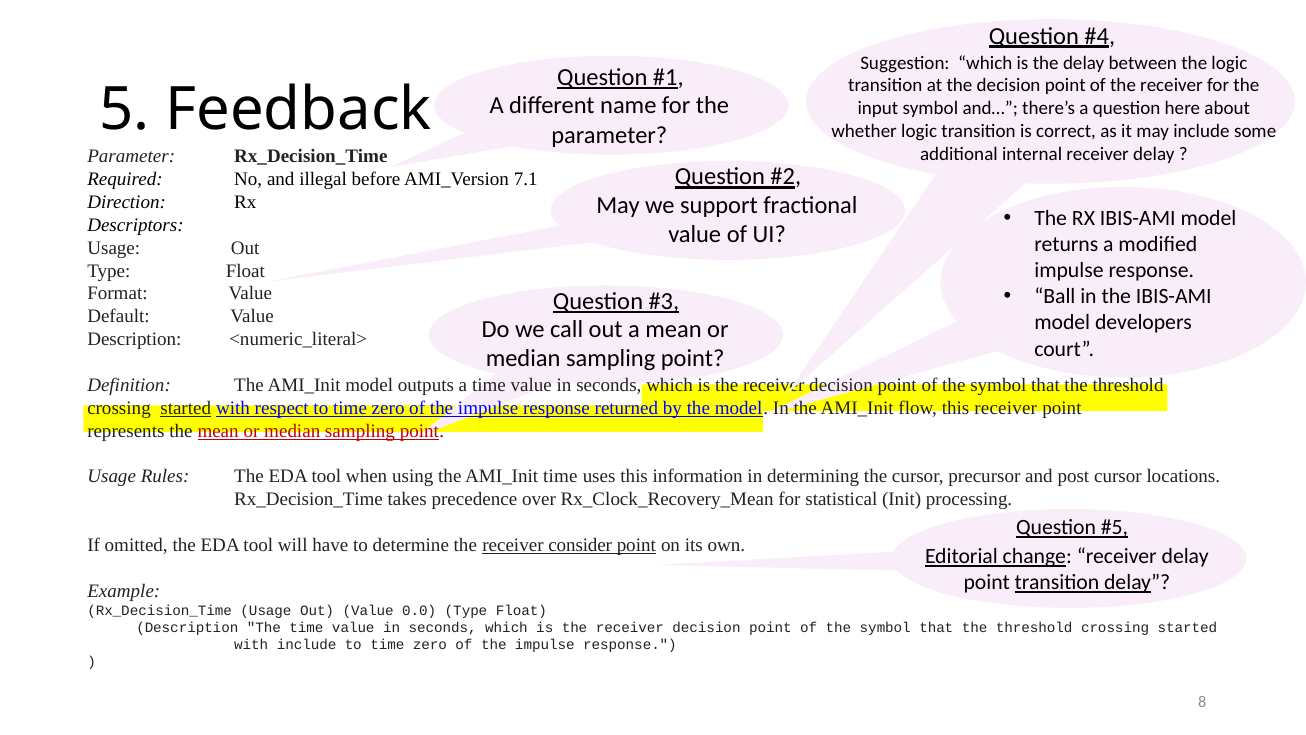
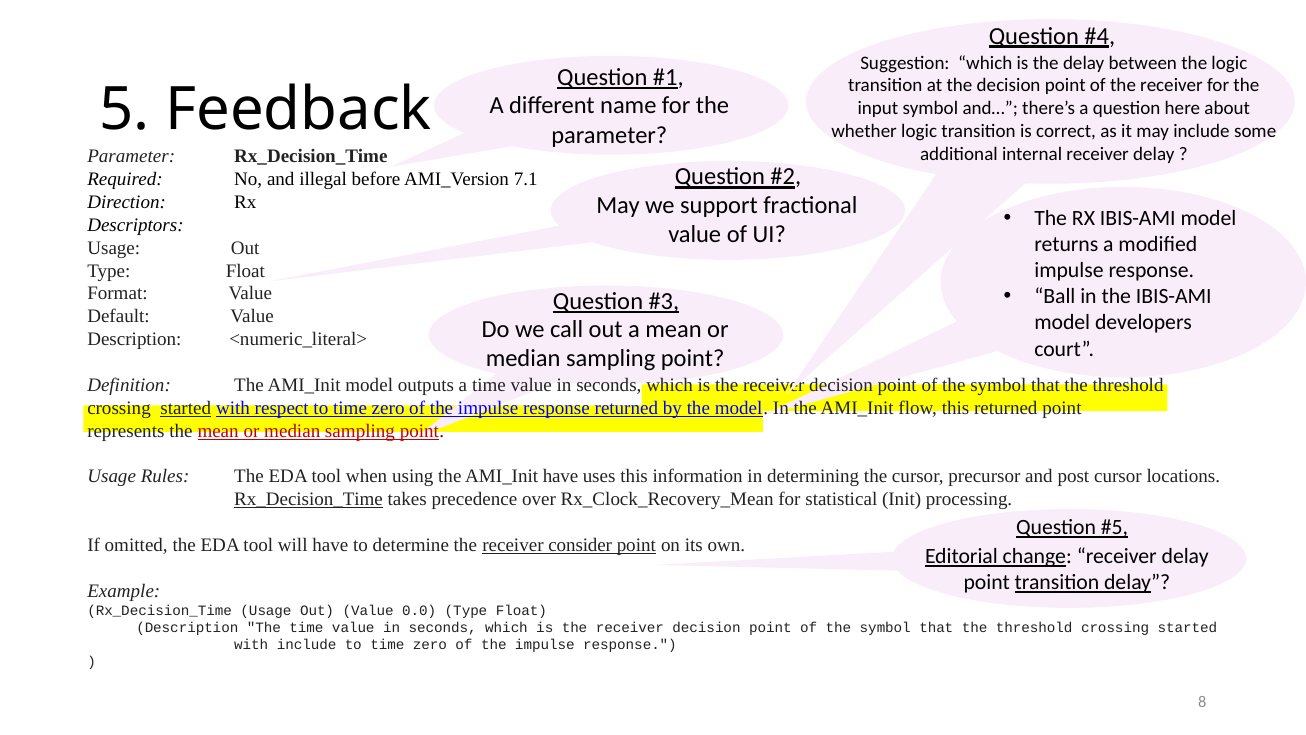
this receiver: receiver -> returned (1006, 408)
AMI_Init time: time -> have (561, 476)
Rx_Decision_Time underline: none -> present (309, 499)
